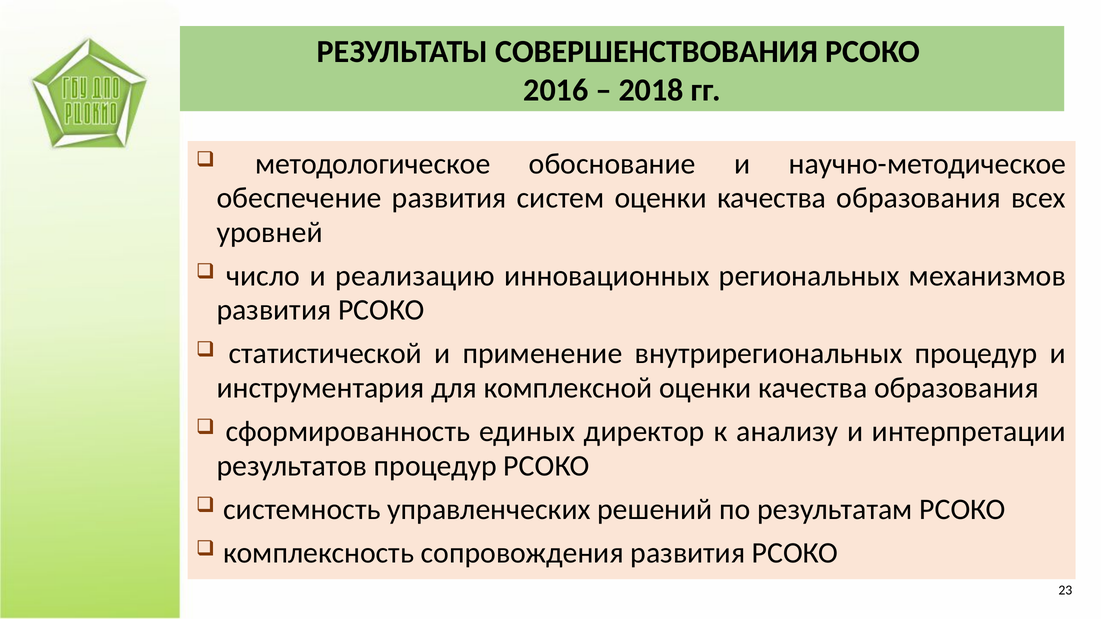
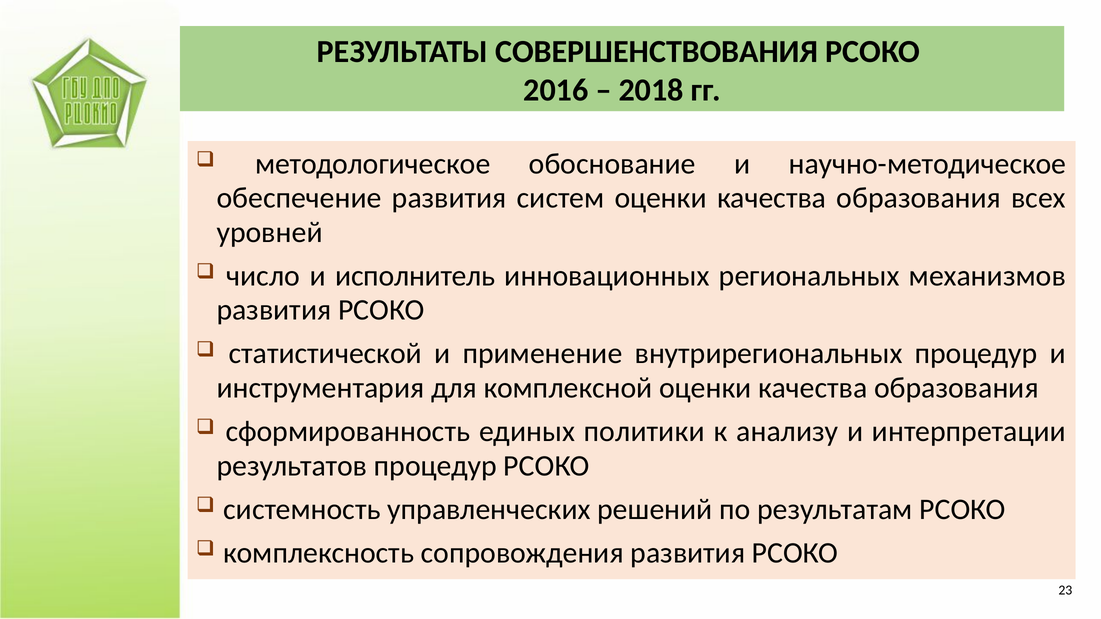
реализацию: реализацию -> исполнитель (415, 276)
директор: директор -> политики (644, 432)
